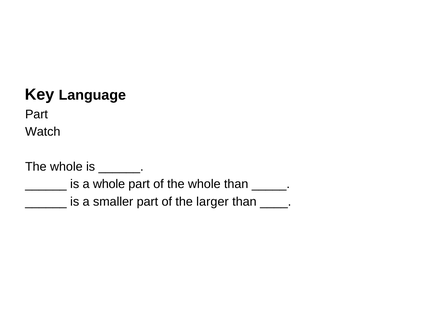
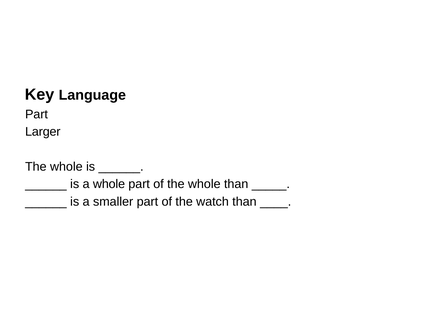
Watch: Watch -> Larger (43, 132)
larger: larger -> watch (213, 202)
